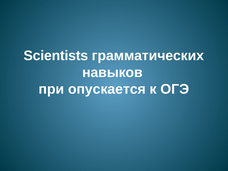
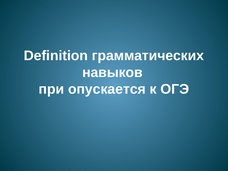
Scientists: Scientists -> Definition (56, 56)
